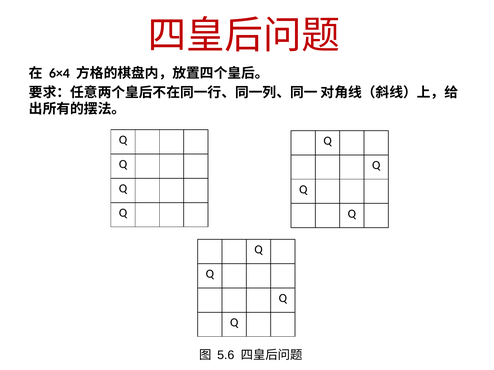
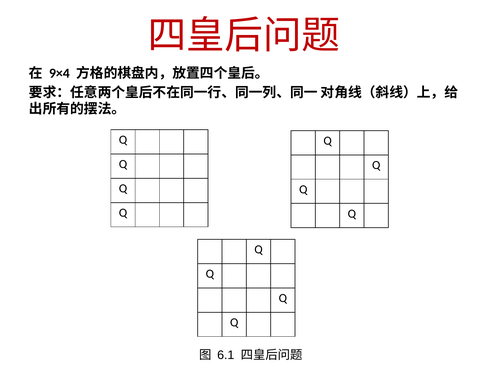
6×4: 6×4 -> 9×4 (59, 73)
5.6: 5.6 -> 6.1 (226, 355)
